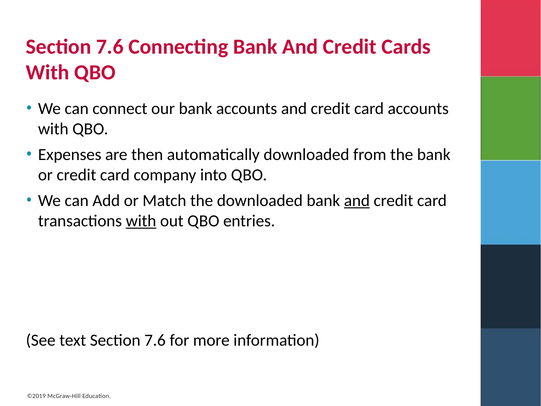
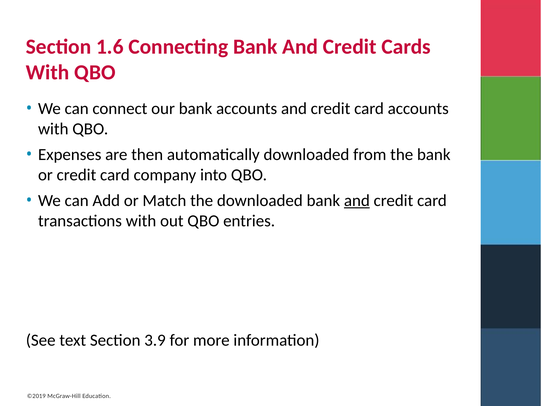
7.6: 7.6 -> 1.6 (110, 47)
with underline: present -> none (141, 221)
text Section 7.6: 7.6 -> 3.9 (155, 340)
